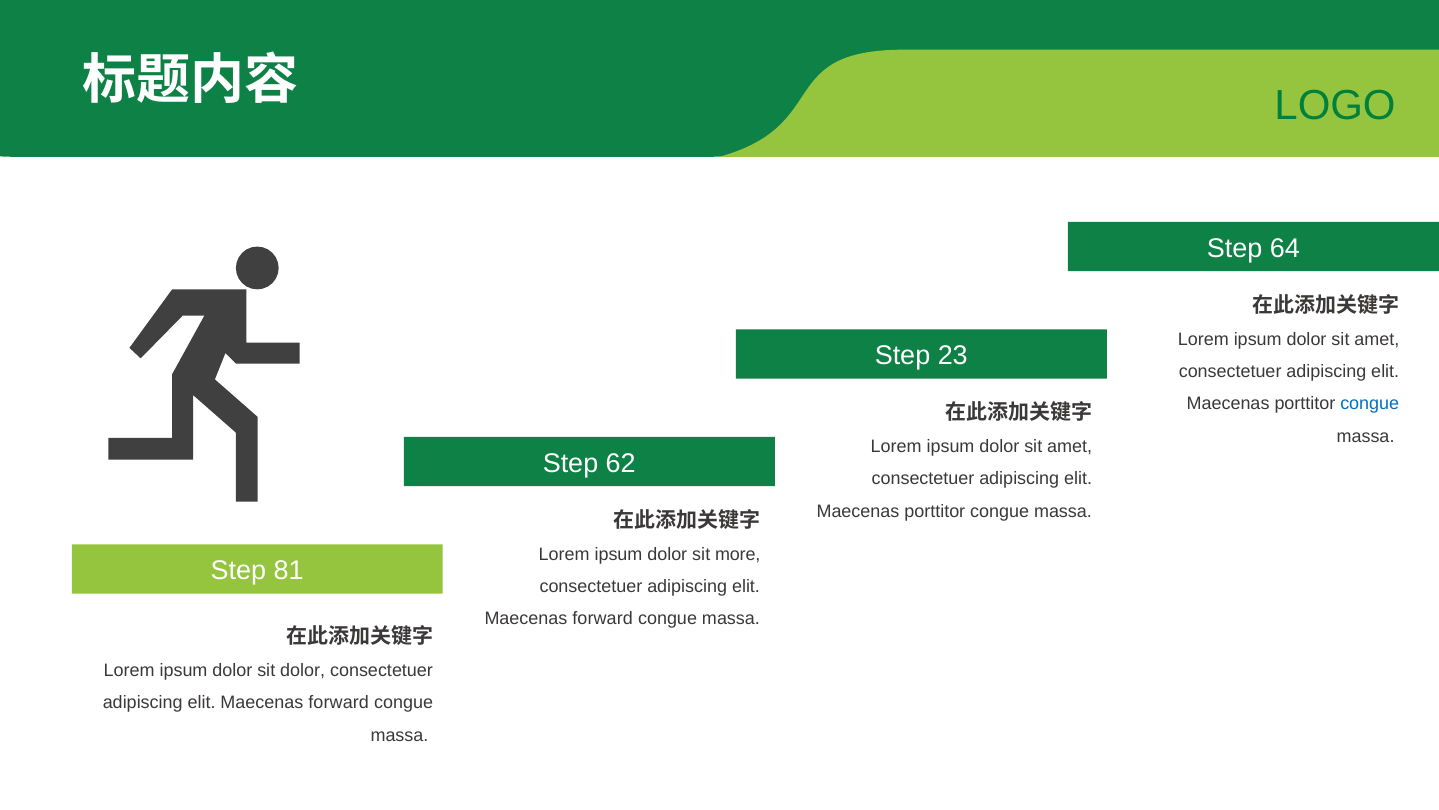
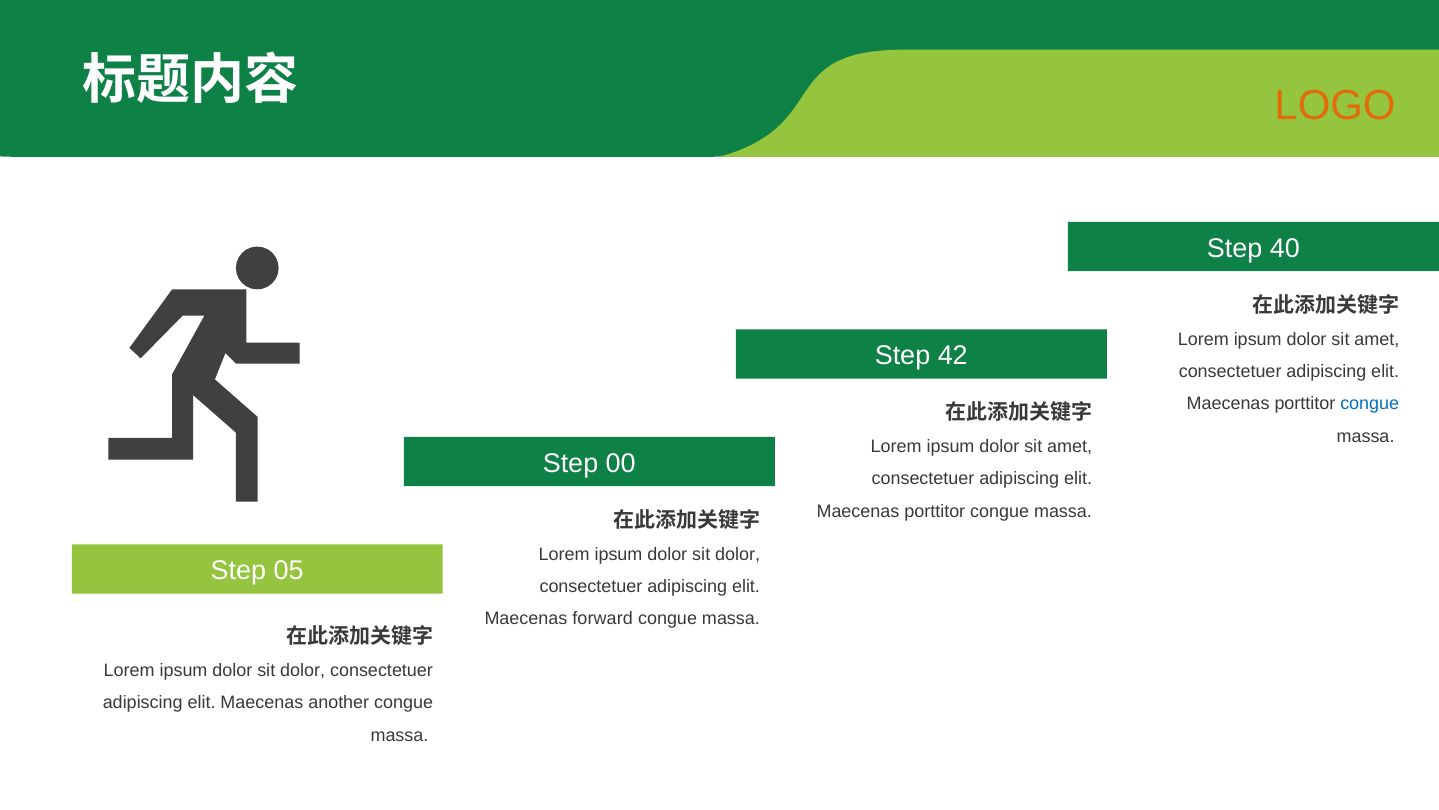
LOGO colour: green -> orange (1335, 106)
64: 64 -> 40 (1285, 248)
23: 23 -> 42 (953, 356)
62: 62 -> 00 (621, 463)
more: more -> dolor (738, 554)
81: 81 -> 05 (289, 571)
forward: forward -> another (339, 702)
